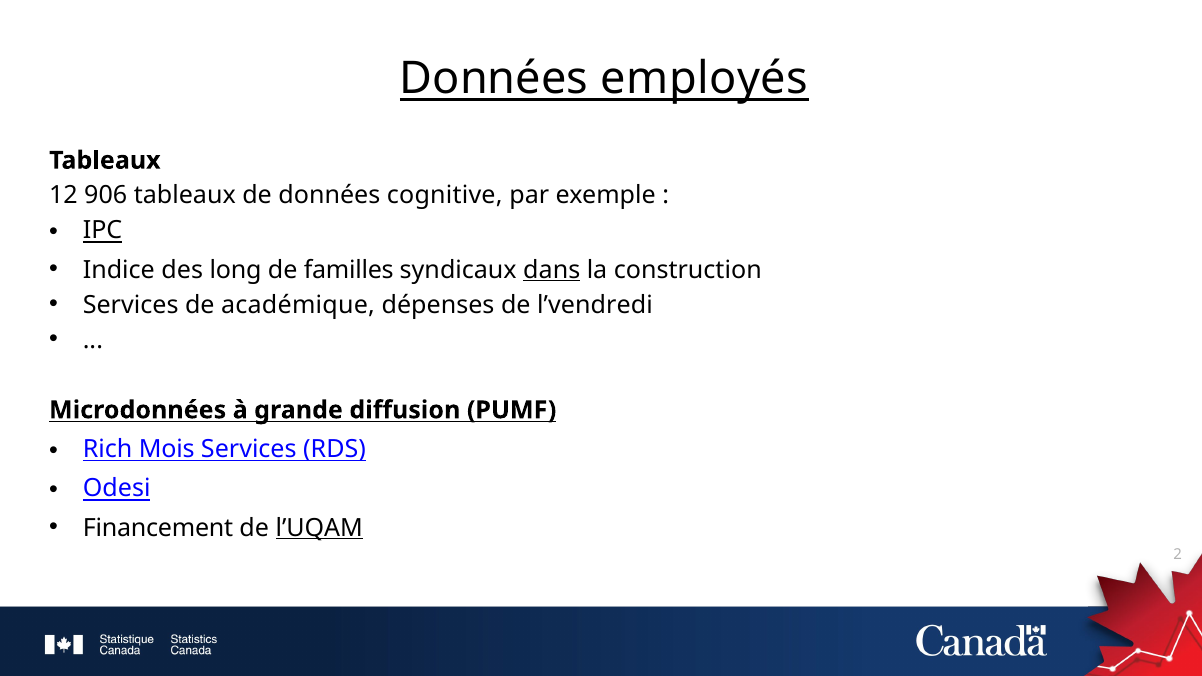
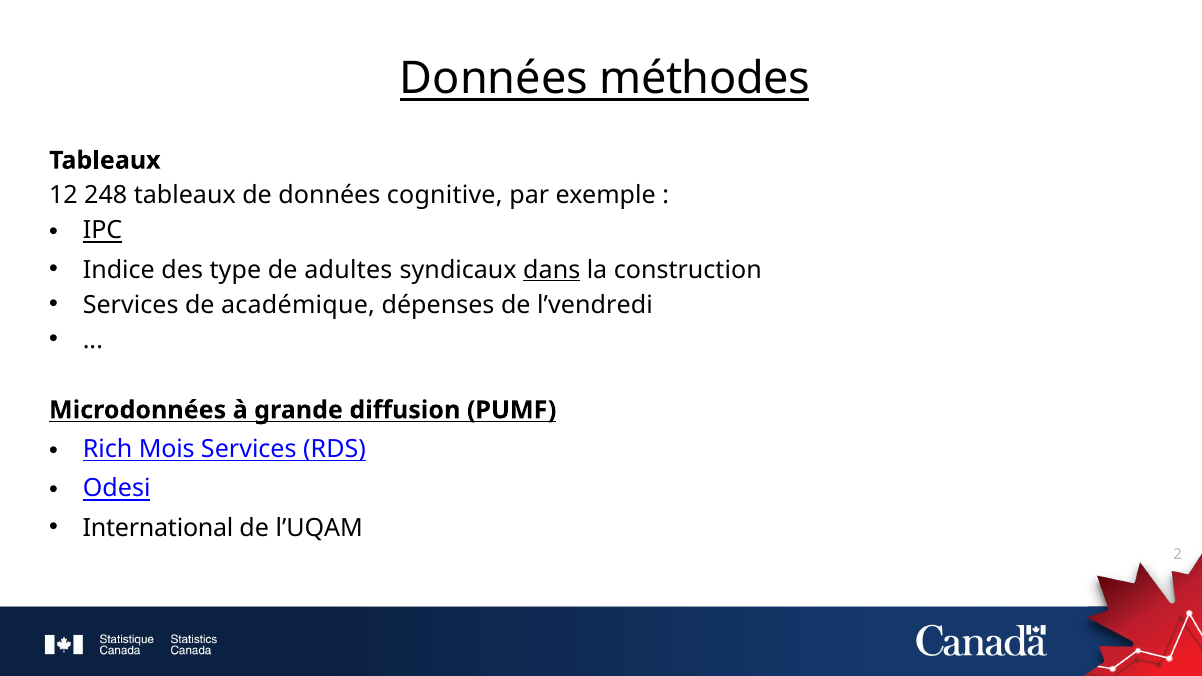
employés: employés -> méthodes (705, 79)
906: 906 -> 248 (106, 196)
long: long -> type (235, 270)
familles: familles -> adultes (348, 270)
Financement: Financement -> International (158, 528)
l’UQAM underline: present -> none (319, 528)
